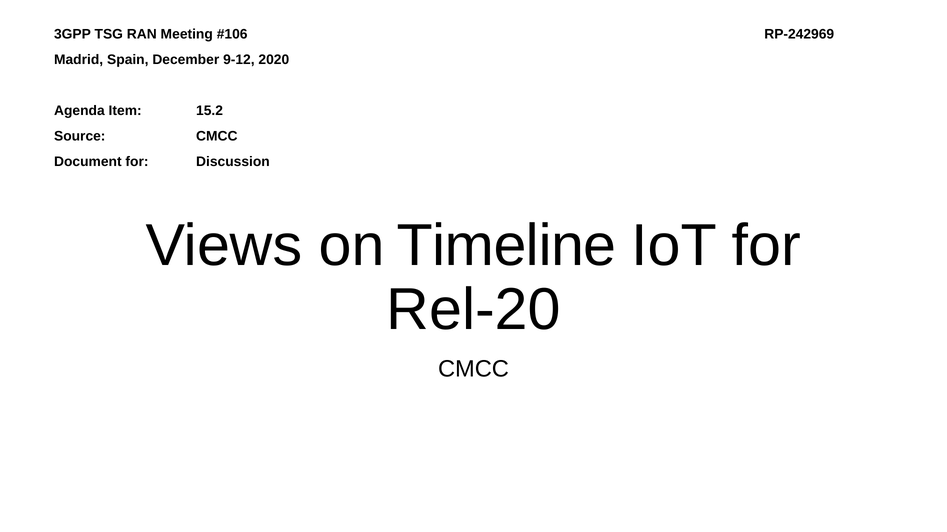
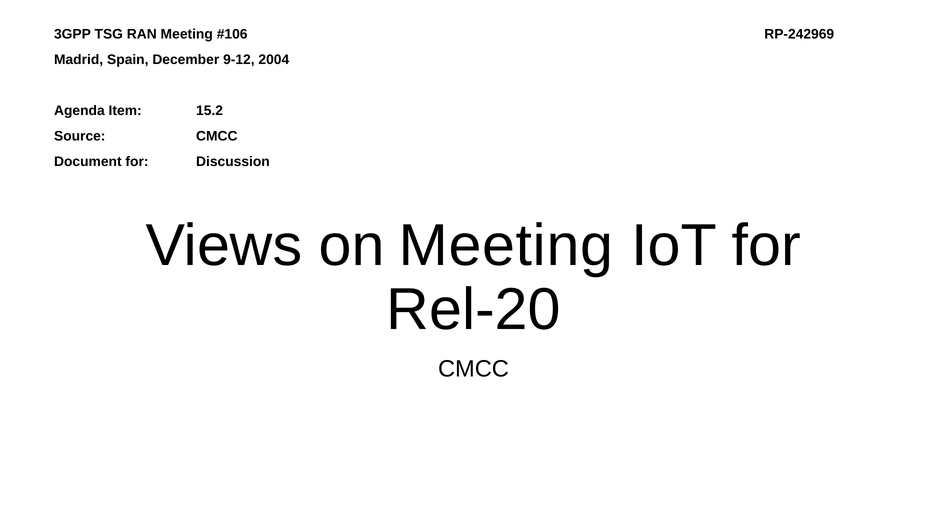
2020: 2020 -> 2004 (274, 60)
on Timeline: Timeline -> Meeting (506, 246)
